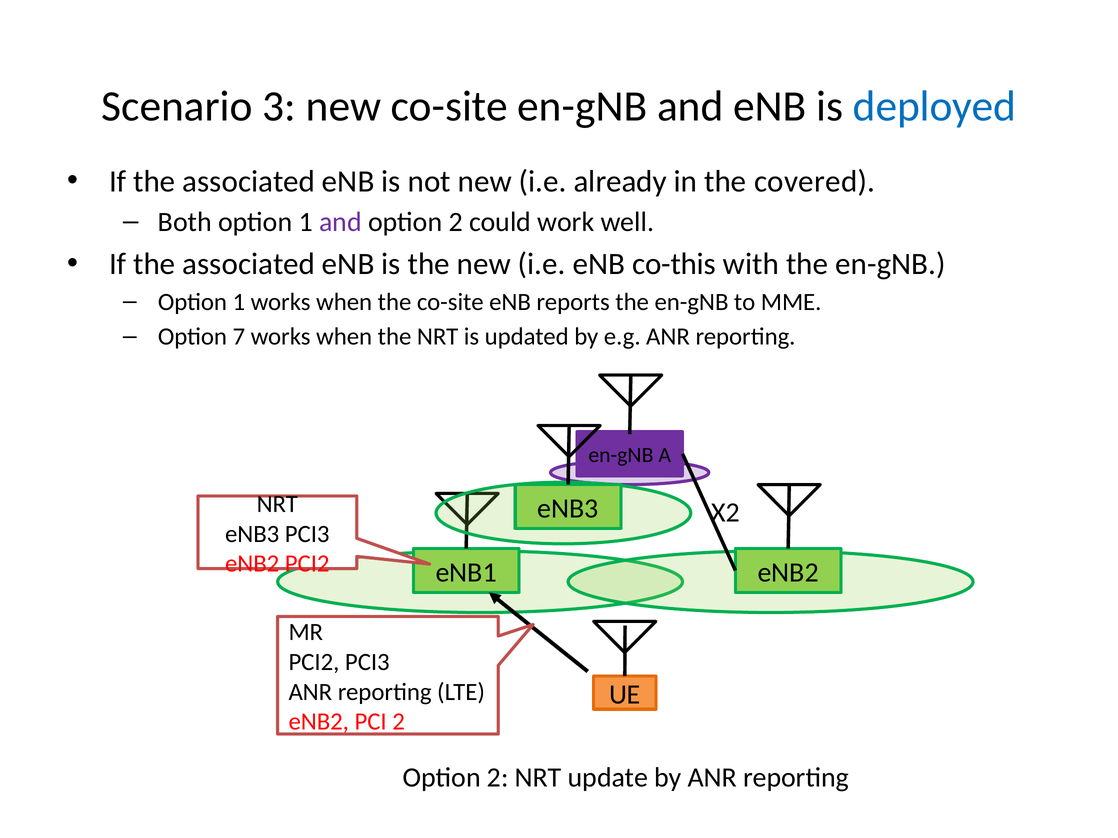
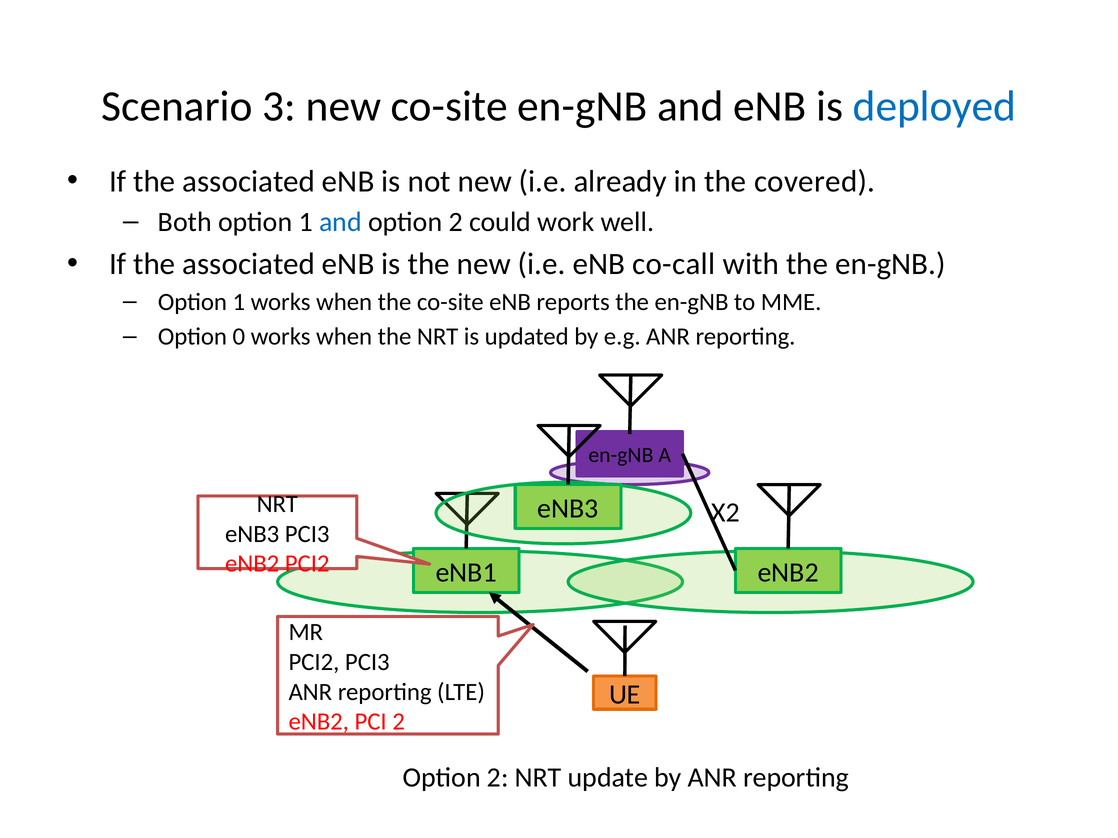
and colour: purple -> blue (340, 222)
co-this: co-this -> co-call (674, 264)
7: 7 -> 0 (239, 337)
